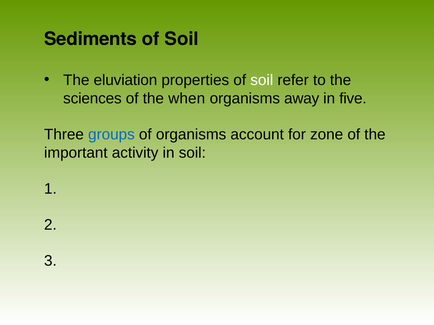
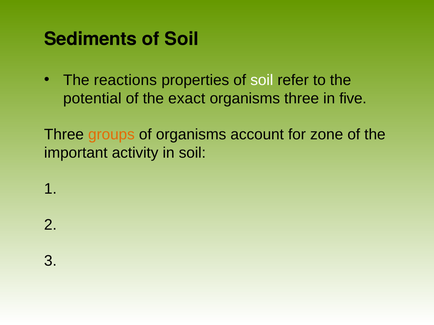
eluviation: eluviation -> reactions (125, 80)
sciences: sciences -> potential (92, 99)
when: when -> exact (187, 99)
organisms away: away -> three (302, 99)
groups colour: blue -> orange (111, 135)
